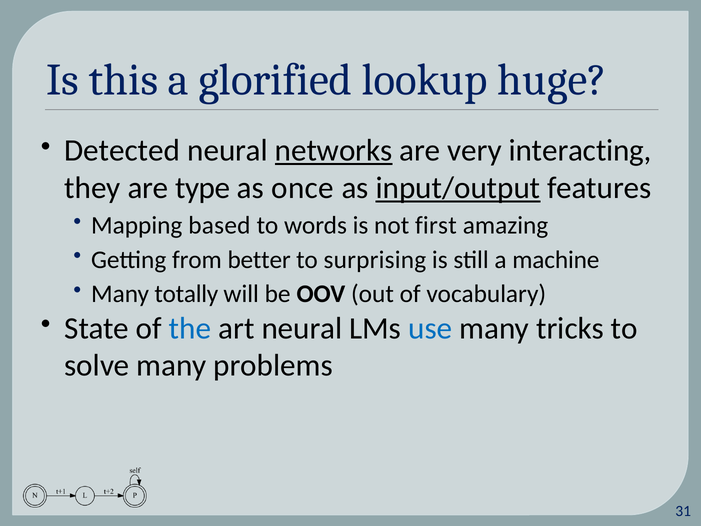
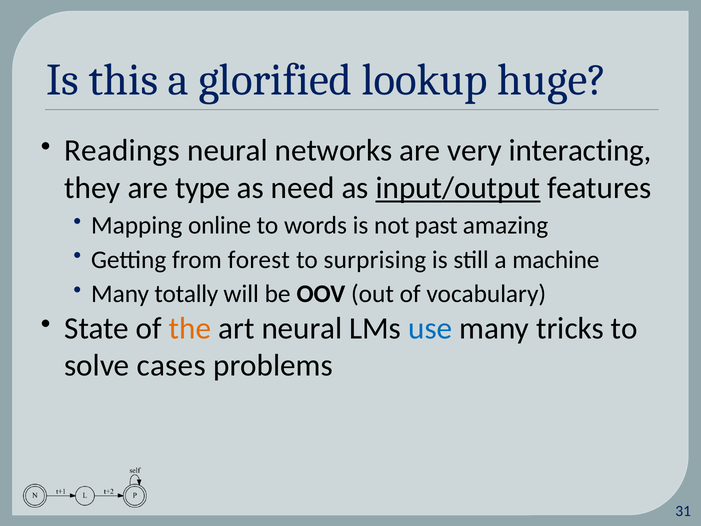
Detected: Detected -> Readings (122, 151)
networks underline: present -> none (334, 151)
once: once -> need (303, 188)
based: based -> online (220, 225)
first: first -> past (436, 225)
better: better -> forest (259, 260)
the colour: blue -> orange (190, 328)
solve many: many -> cases (171, 365)
